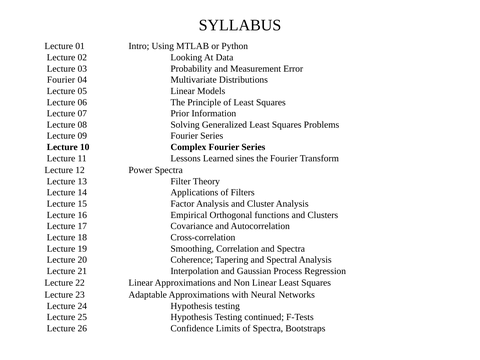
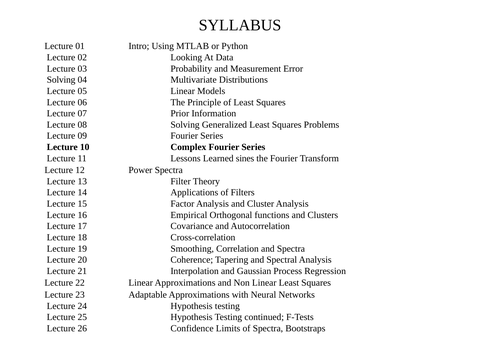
Fourier: Fourier -> Solving (61, 80)
